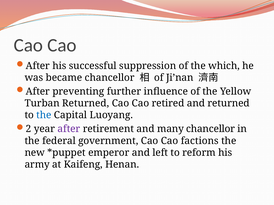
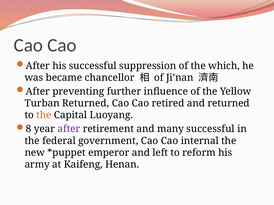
the colour: blue -> orange (44, 115)
2: 2 -> 8 (29, 129)
many chancellor: chancellor -> successful (211, 129)
factions: factions -> internal (200, 141)
